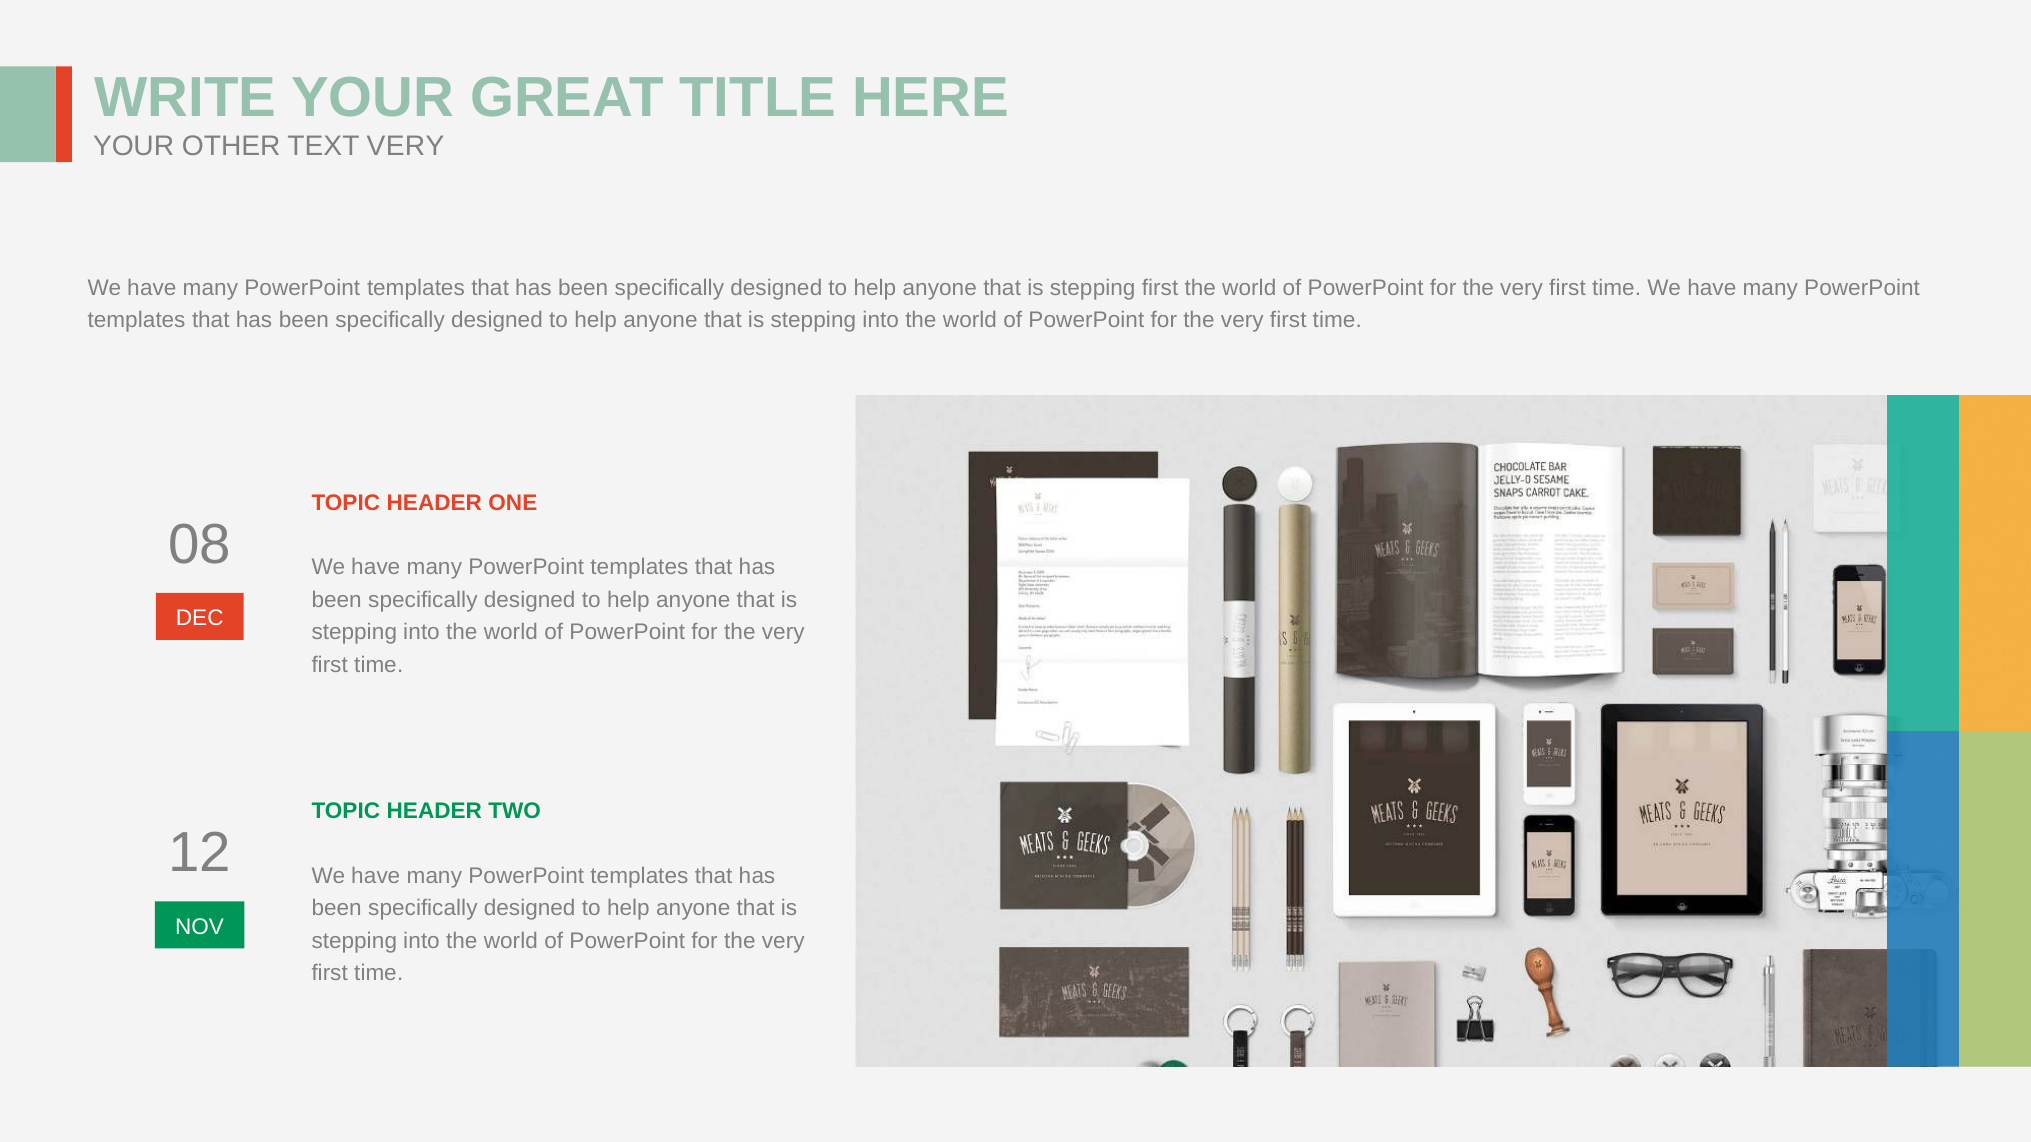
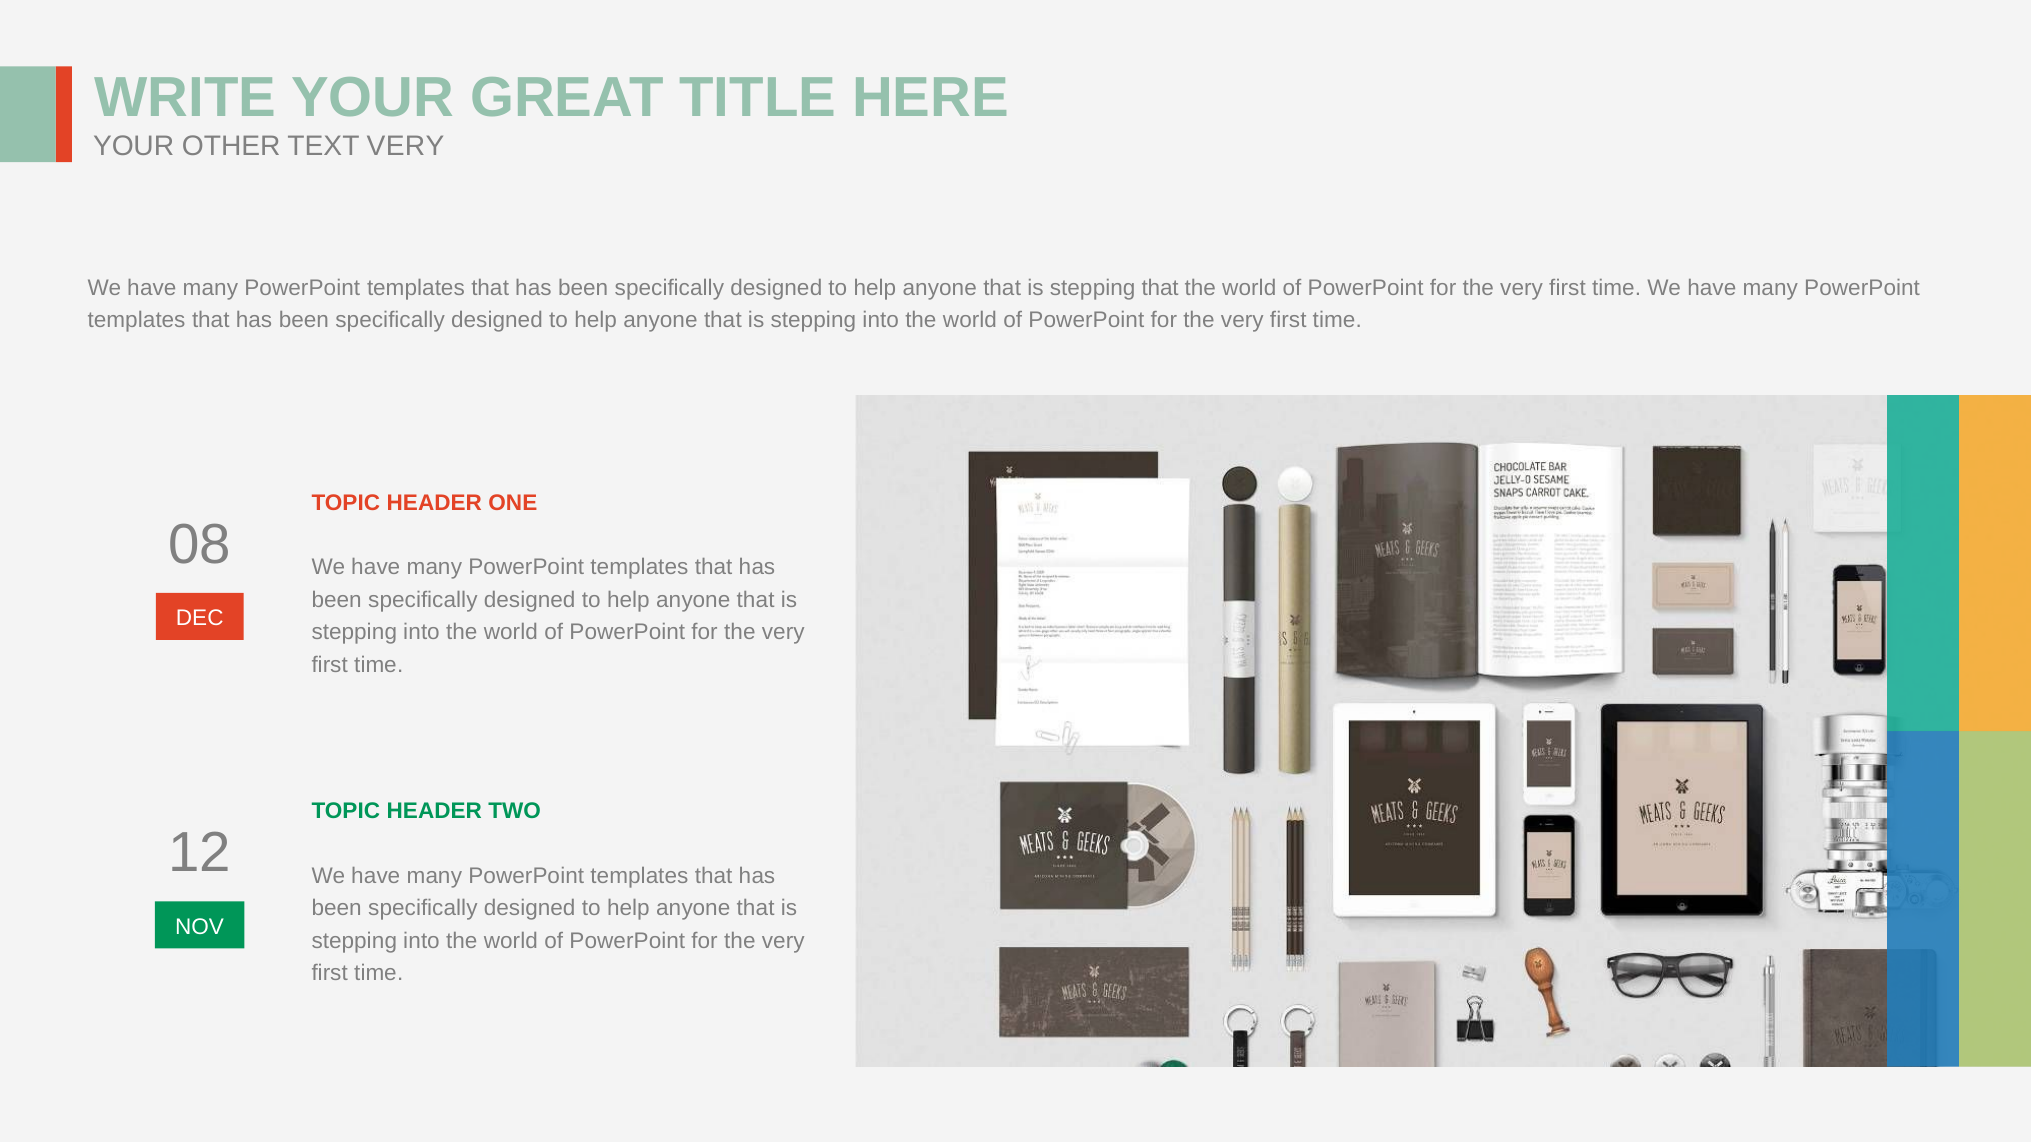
stepping first: first -> that (1160, 288)
